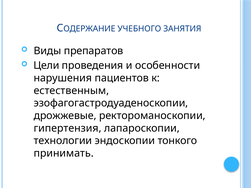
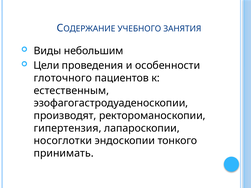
препаратов: препаратов -> небольшим (94, 51)
нарушения: нарушения -> глоточного (63, 78)
дрожжевые: дрожжевые -> производят (65, 116)
технологии: технологии -> носоглотки (63, 141)
